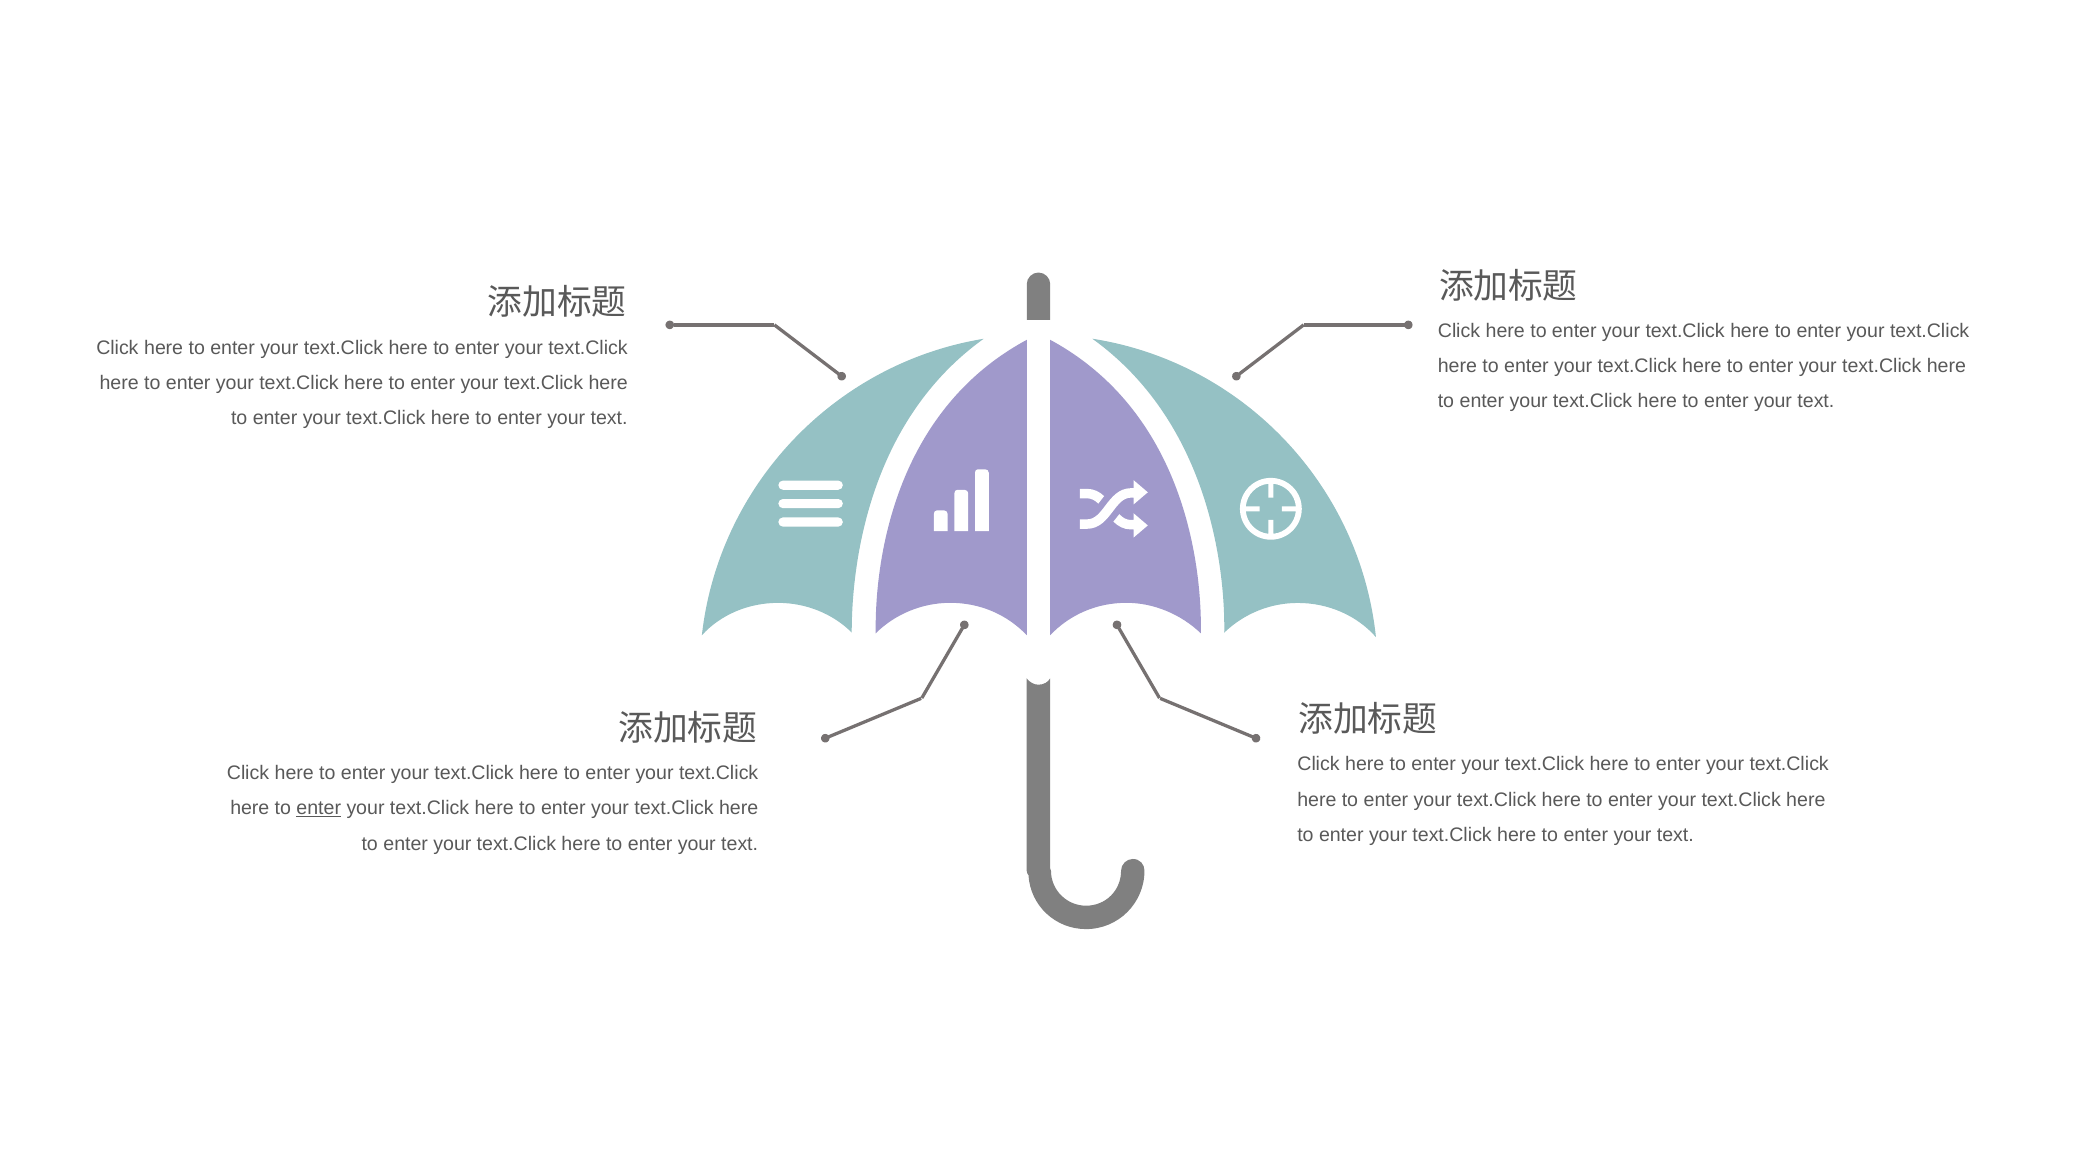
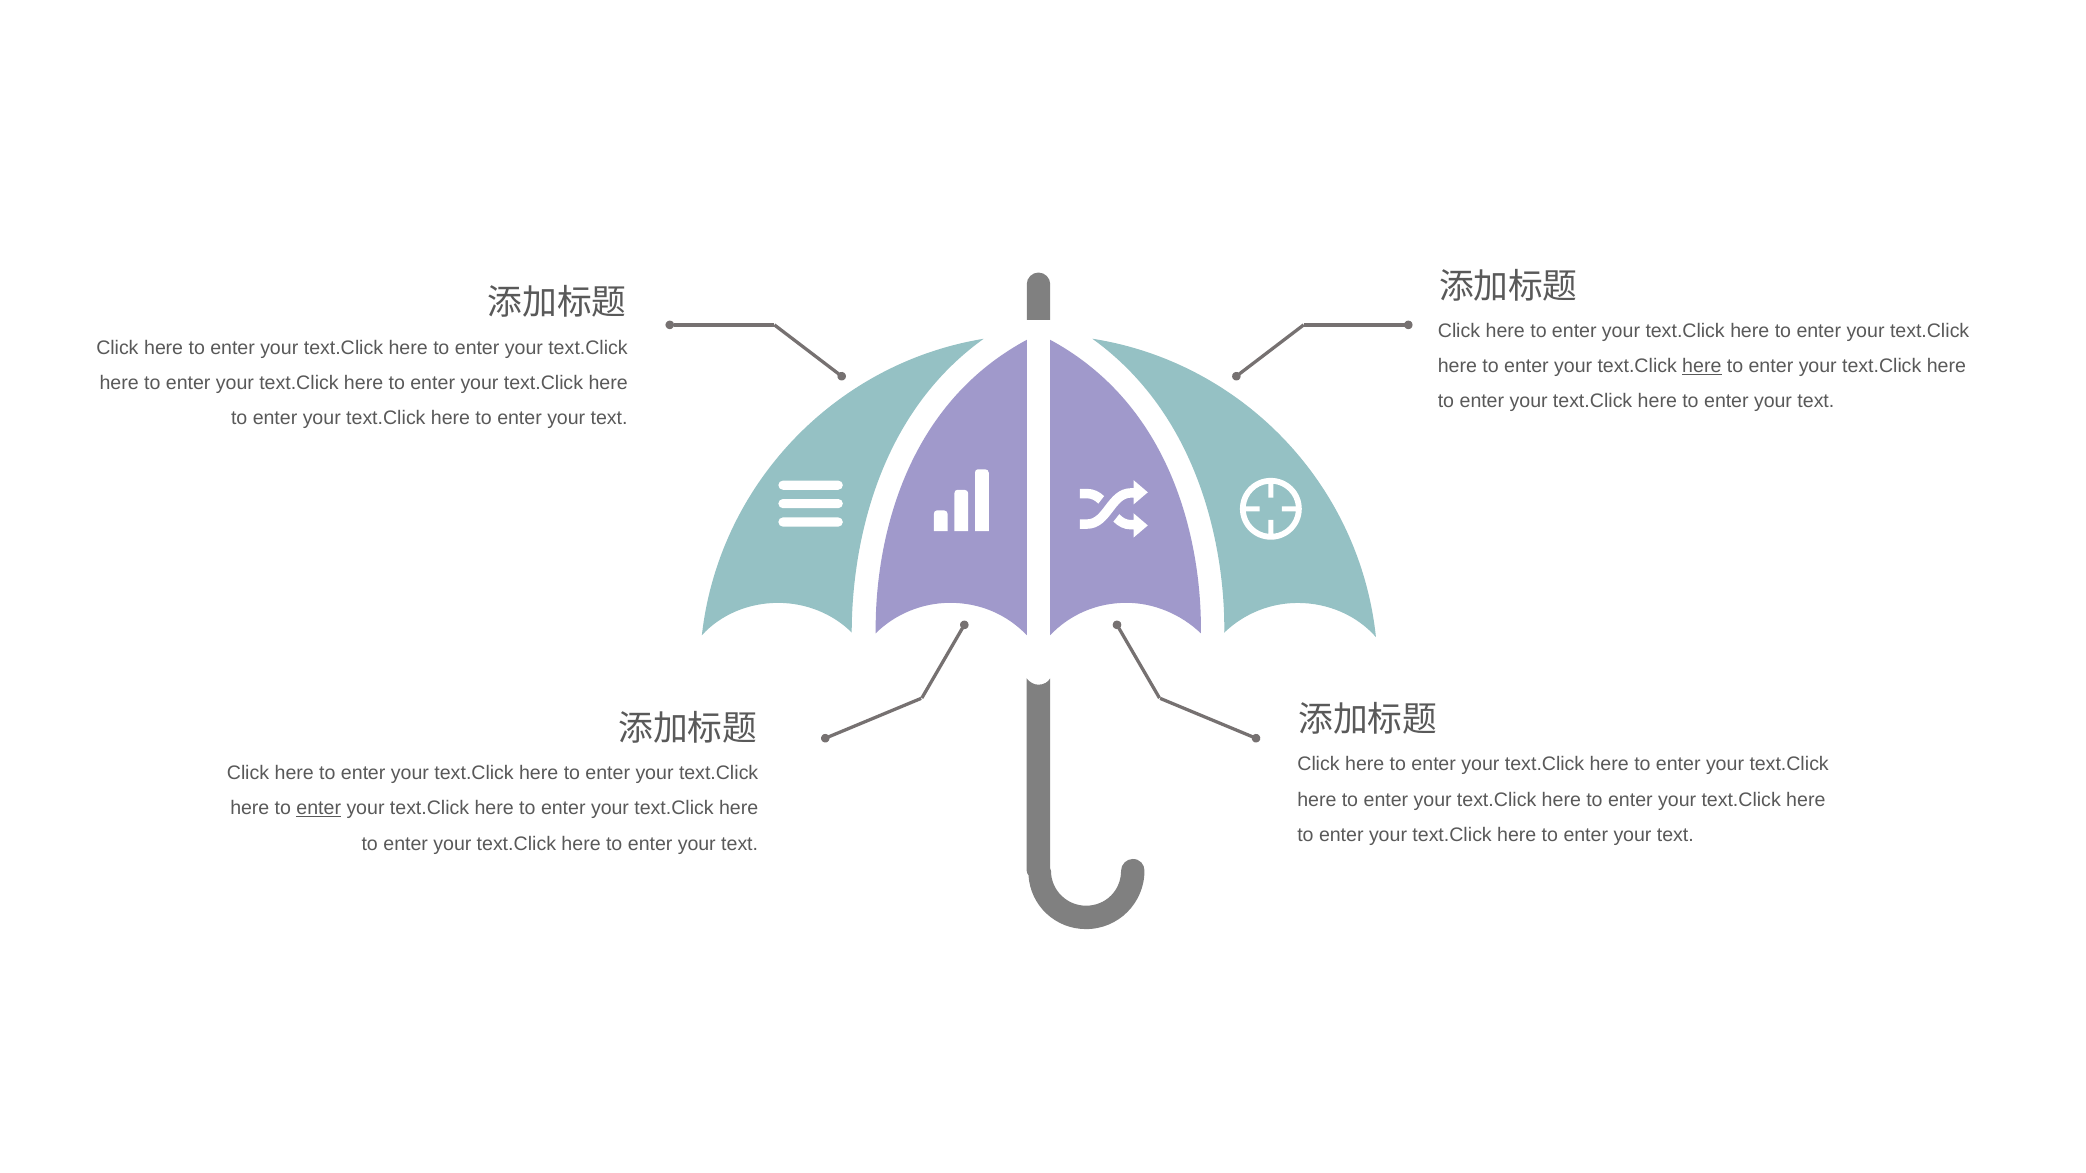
here underline: none -> present (1702, 366)
